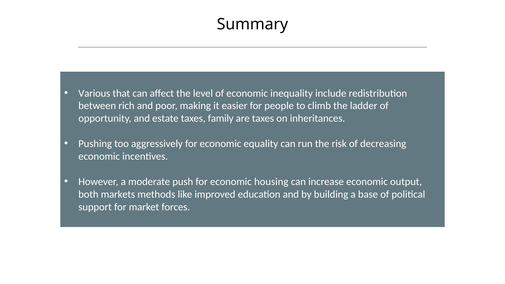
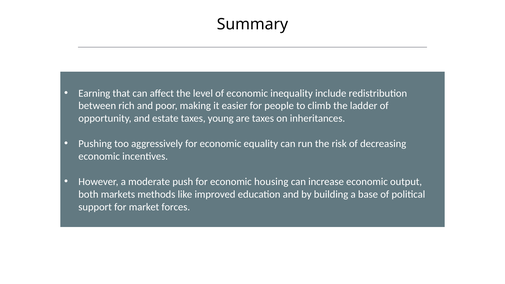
Various: Various -> Earning (94, 93)
family: family -> young (221, 119)
